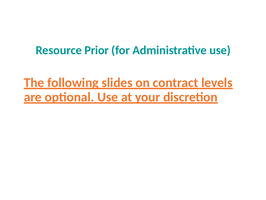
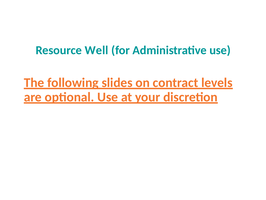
Prior: Prior -> Well (97, 50)
